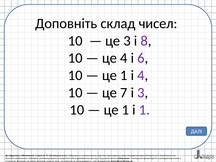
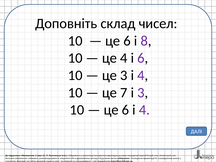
3: 3 -> 6 (127, 41)
1: 1 -> 3 (124, 75)
1: 1 -> 6 (125, 110)
1: 1 -> 4 (144, 110)
